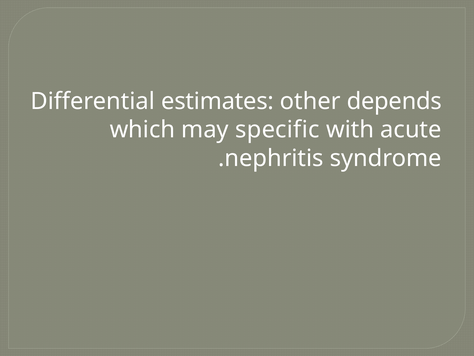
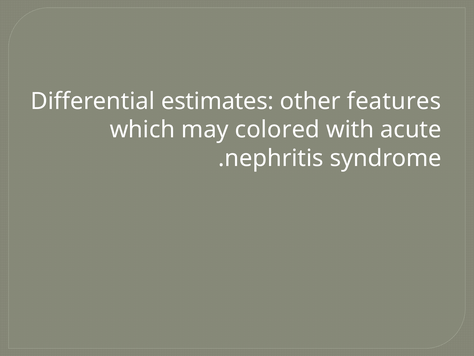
depends: depends -> features (394, 101)
specific: specific -> colored (277, 130)
